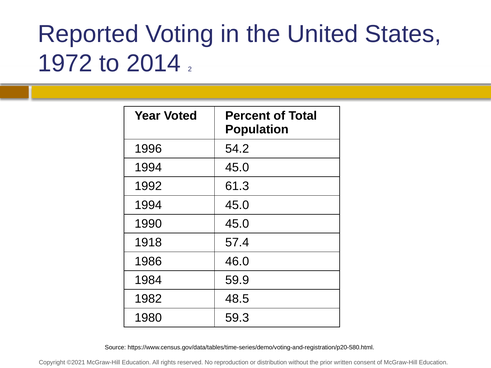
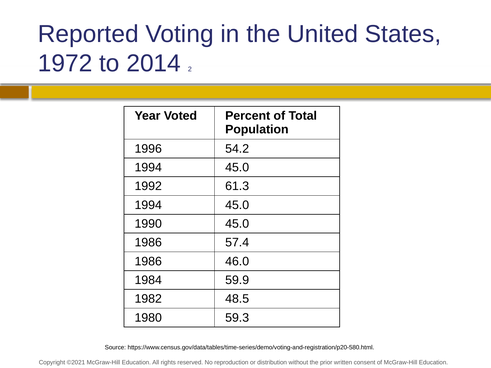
1918: 1918 -> 1986 (148, 243)
